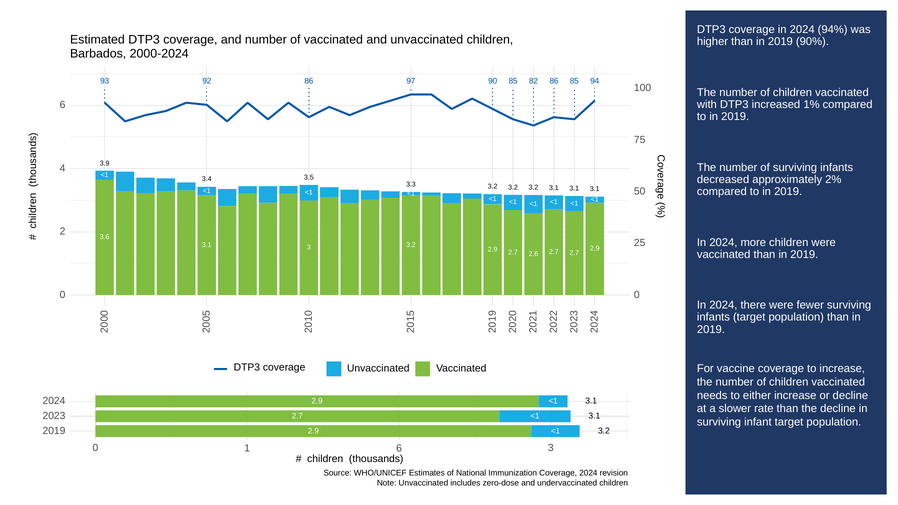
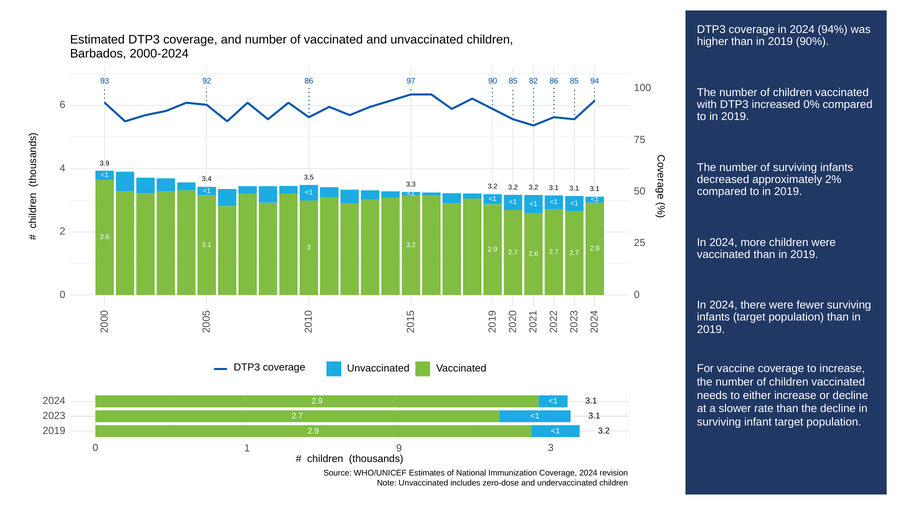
1%: 1% -> 0% (812, 105)
6: 6 -> 9 (399, 448)
